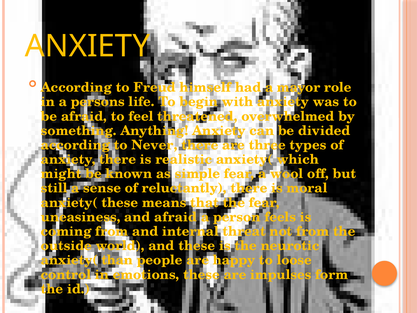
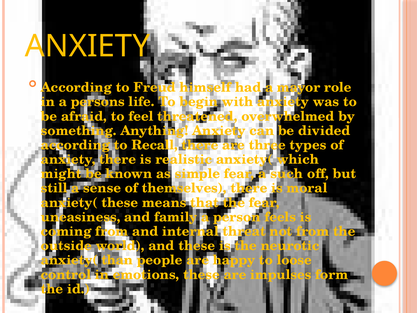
Never: Never -> Recall (155, 145)
wool: wool -> such (287, 174)
reluctantly: reluctantly -> themselves (184, 188)
and afraid: afraid -> family (176, 217)
